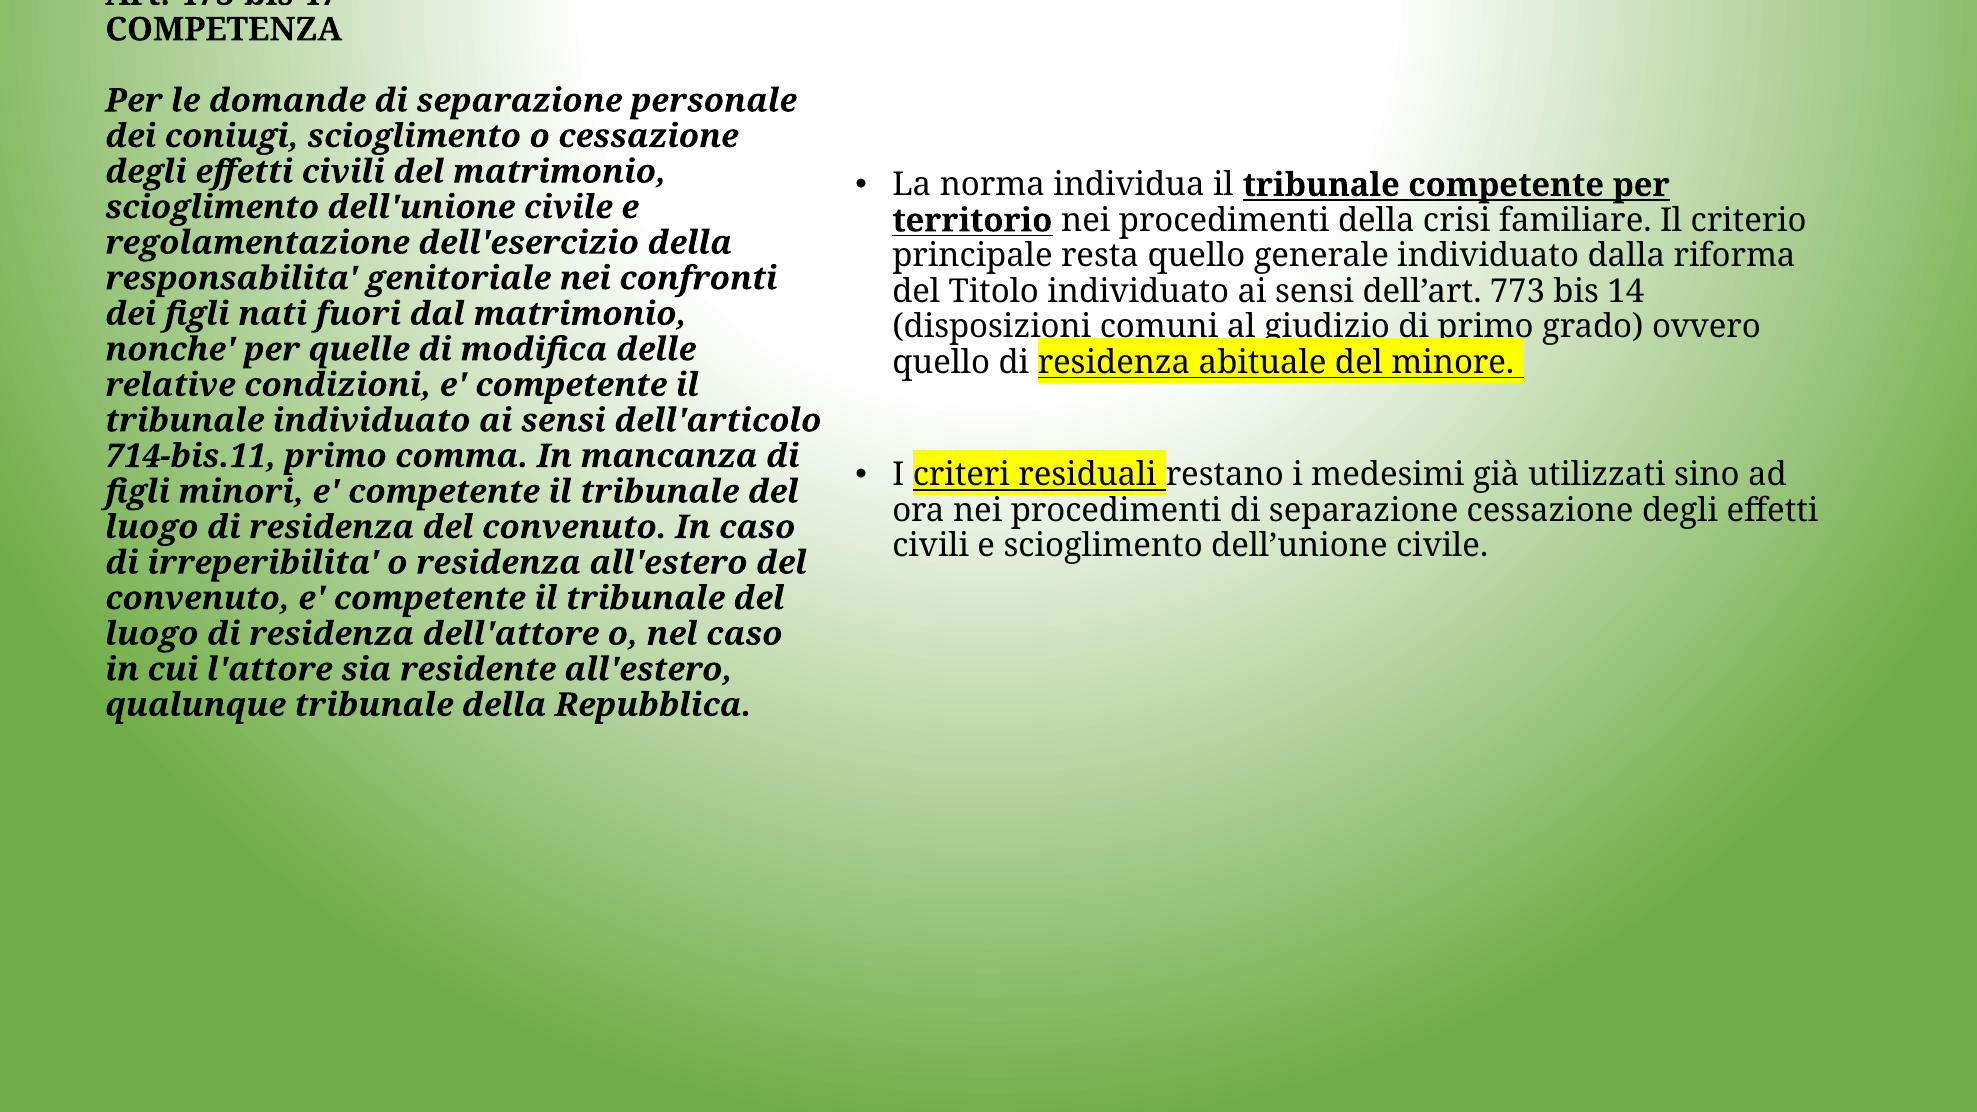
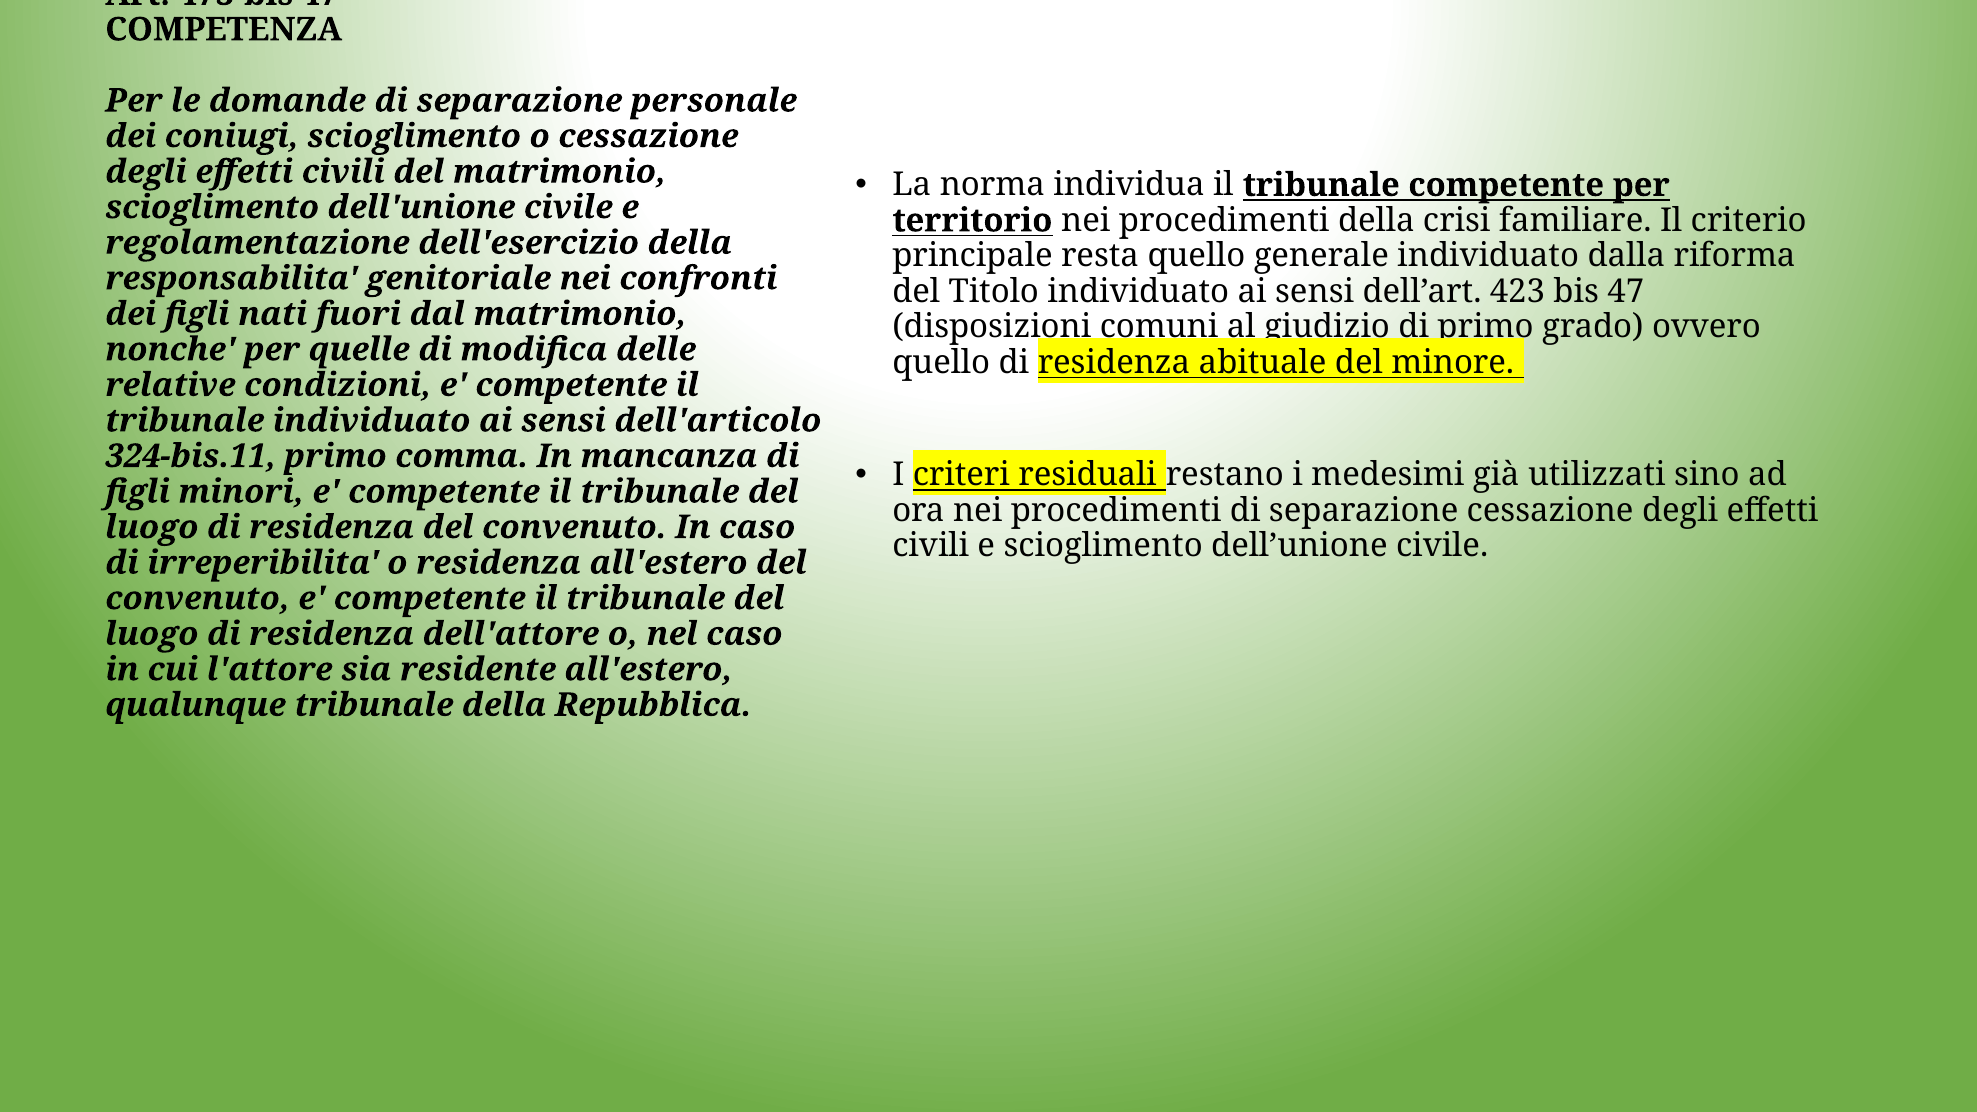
773: 773 -> 423 (1517, 292)
bis 14: 14 -> 47 (1626, 292)
714-bis.11: 714-bis.11 -> 324-bis.11 (191, 456)
